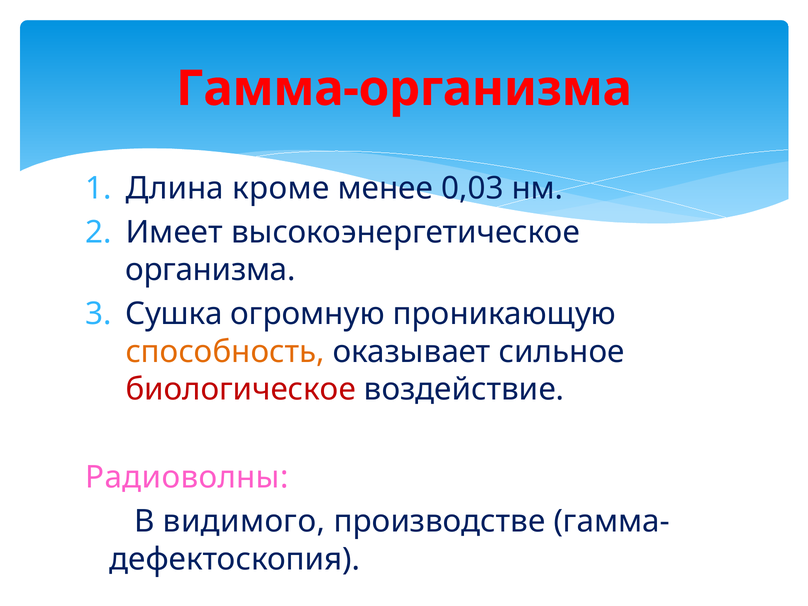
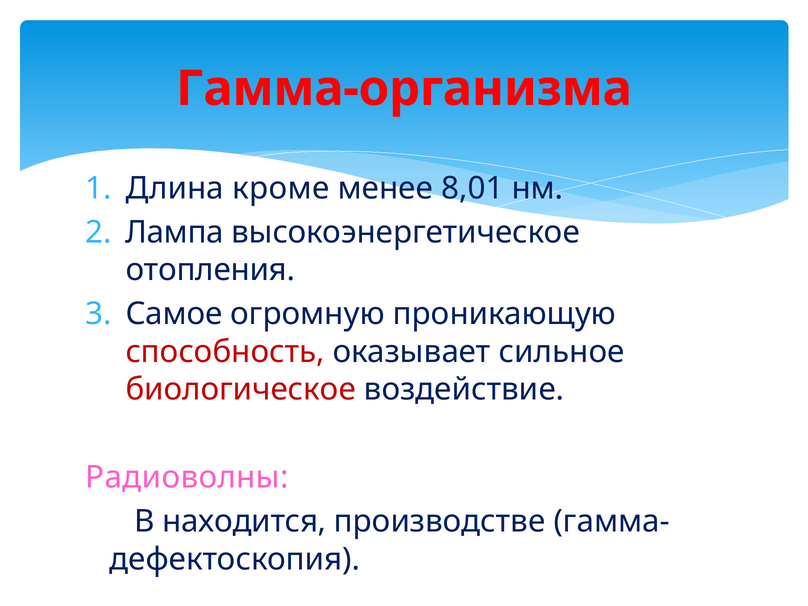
0,03: 0,03 -> 8,01 (472, 188)
Имеет: Имеет -> Лампа (174, 232)
организма: организма -> отопления (210, 270)
Сушка: Сушка -> Самое (174, 314)
способность colour: orange -> red (225, 352)
видимого: видимого -> находится (244, 521)
